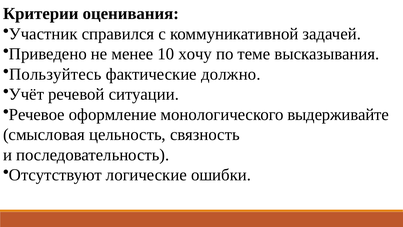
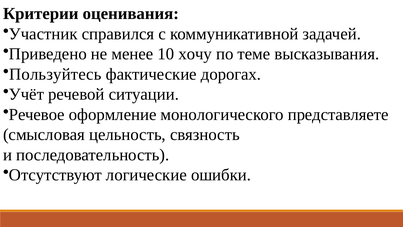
должно: должно -> дорогах (231, 74)
выдерживайте: выдерживайте -> представляете (338, 114)
